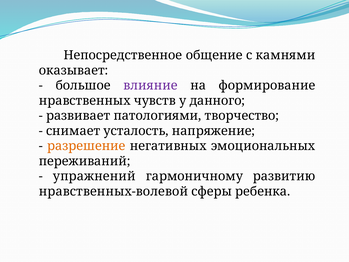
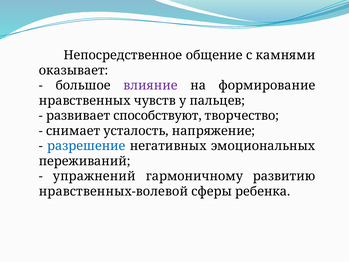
данного: данного -> пальцев (217, 101)
патологиями: патологиями -> способствуют (158, 116)
разрешение colour: orange -> blue (86, 146)
